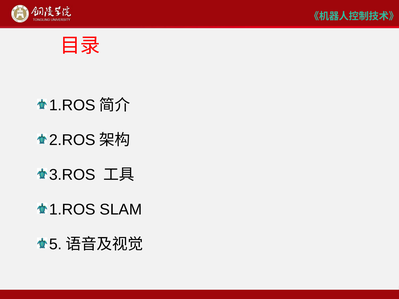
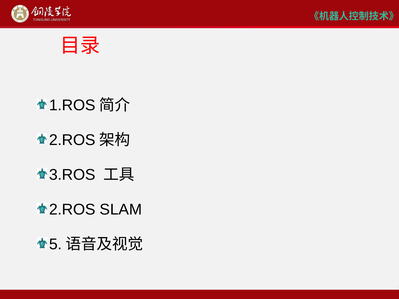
1.ROS: 1.ROS -> 2.ROS (72, 210)
